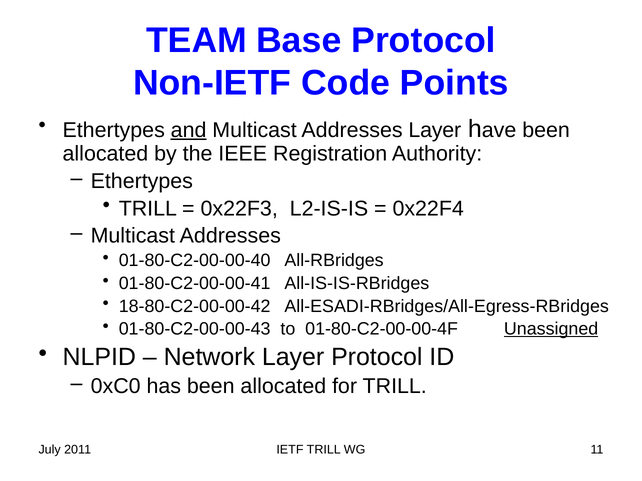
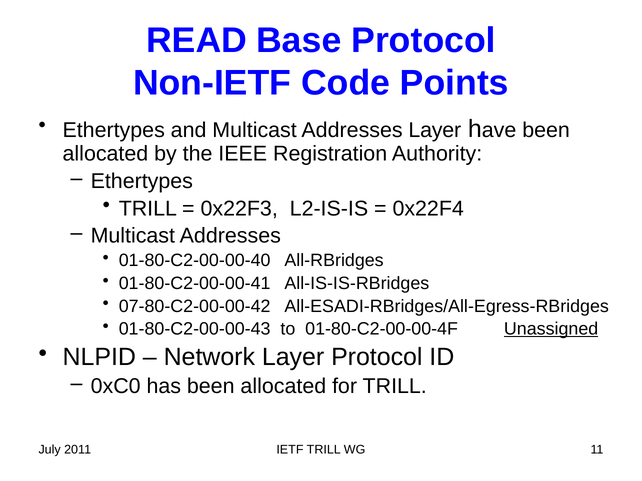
TEAM: TEAM -> READ (197, 41)
and underline: present -> none (189, 130)
18-80-C2-00-00-42: 18-80-C2-00-00-42 -> 07-80-C2-00-00-42 (195, 306)
